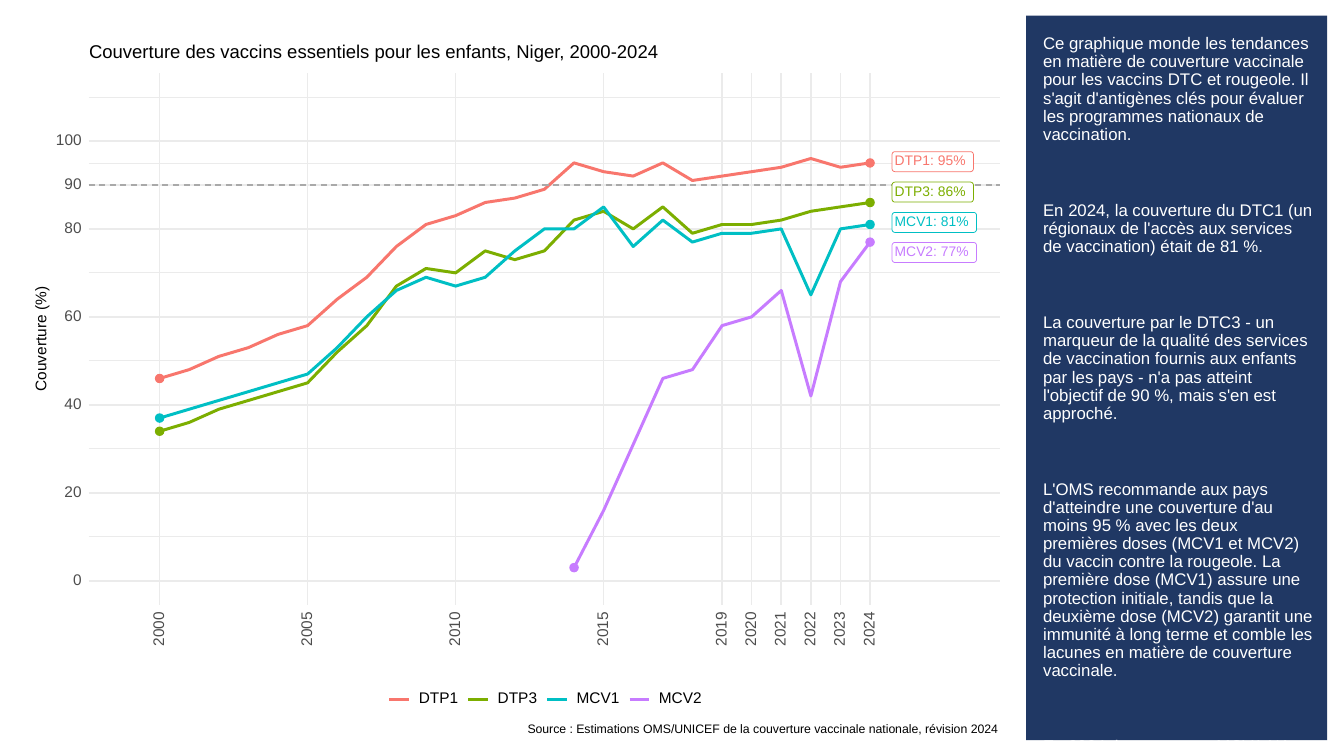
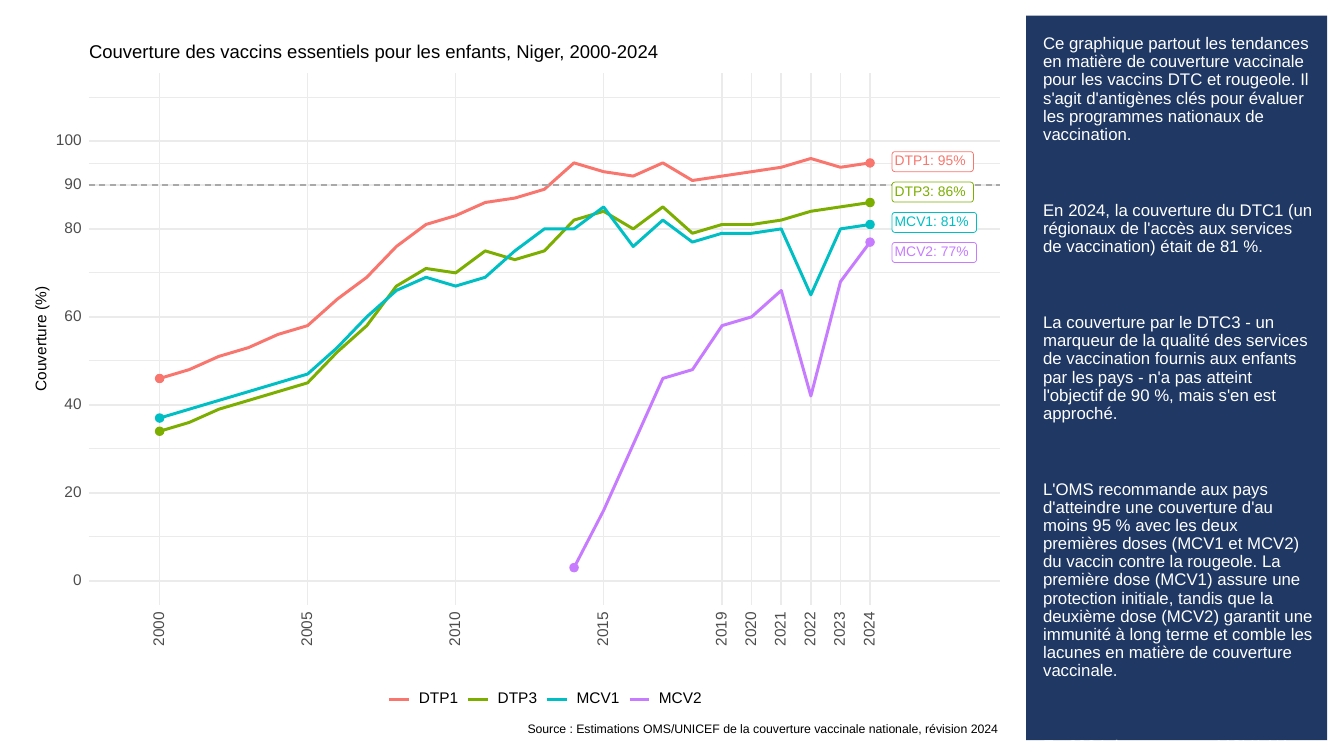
monde: monde -> partout (1174, 44)
